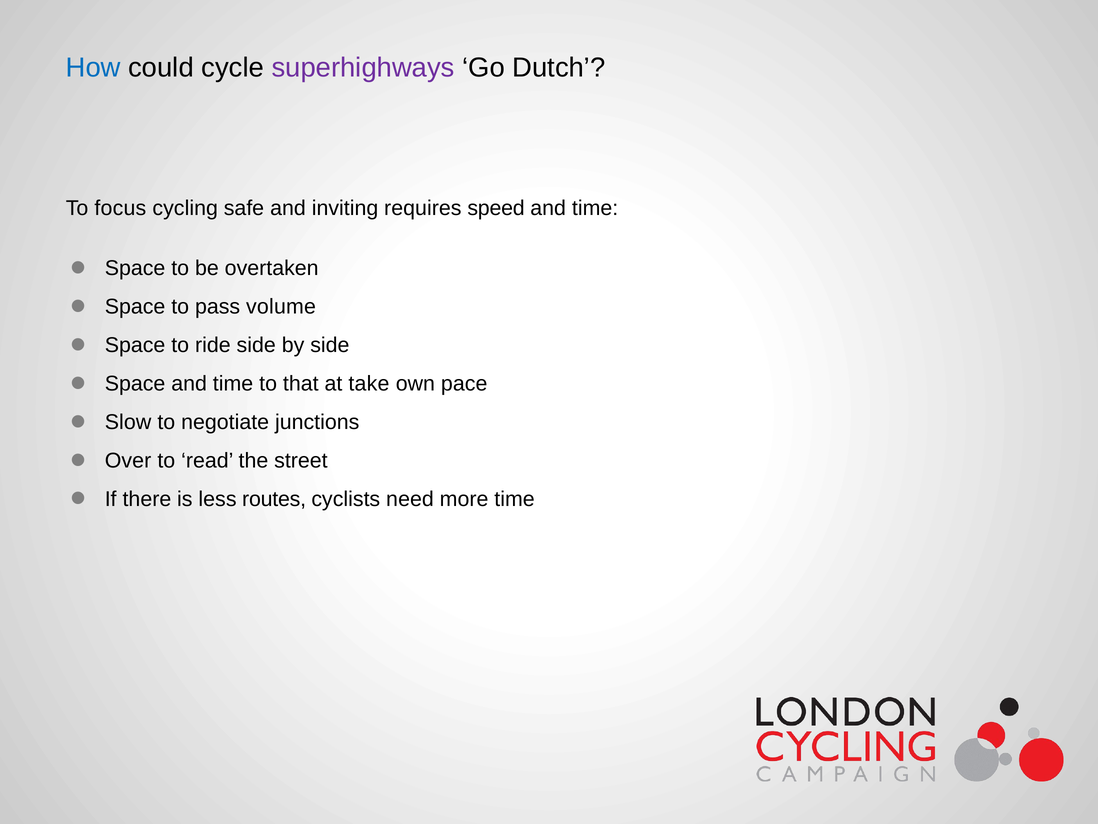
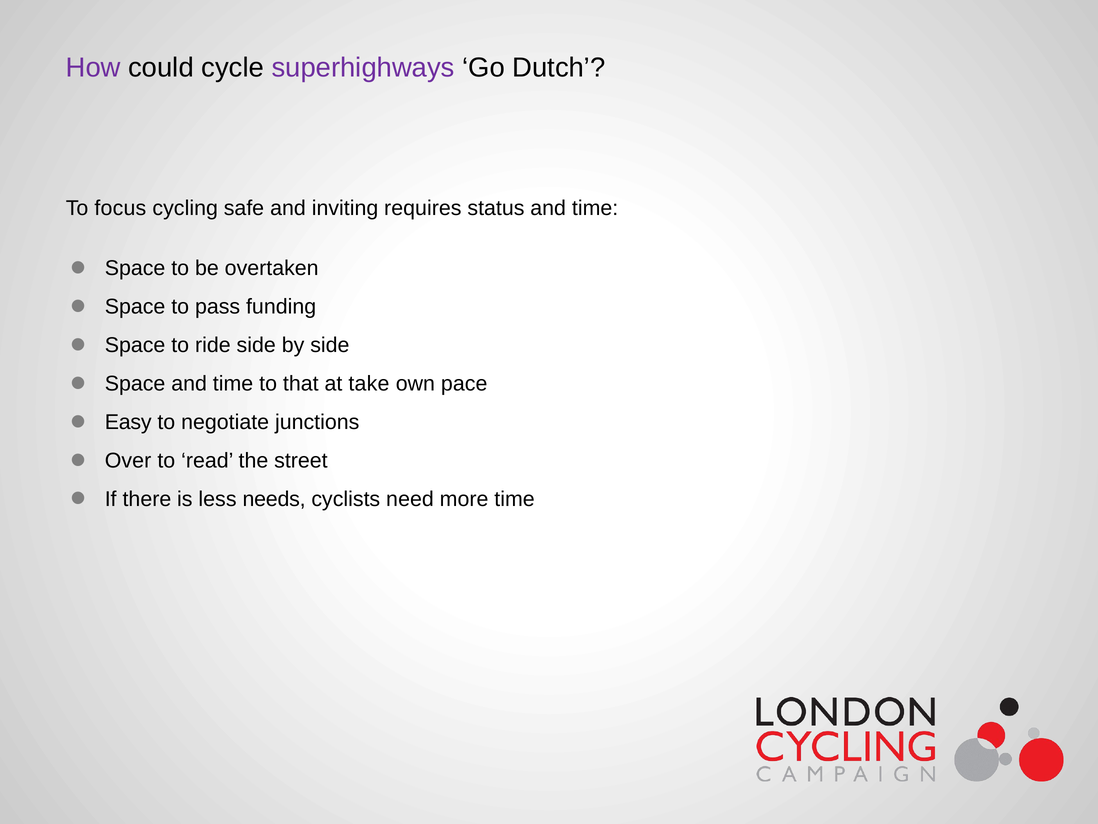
How colour: blue -> purple (93, 67)
speed: speed -> status (496, 208)
volume: volume -> funding (281, 307)
Slow: Slow -> Easy (128, 422)
routes: routes -> needs (274, 499)
